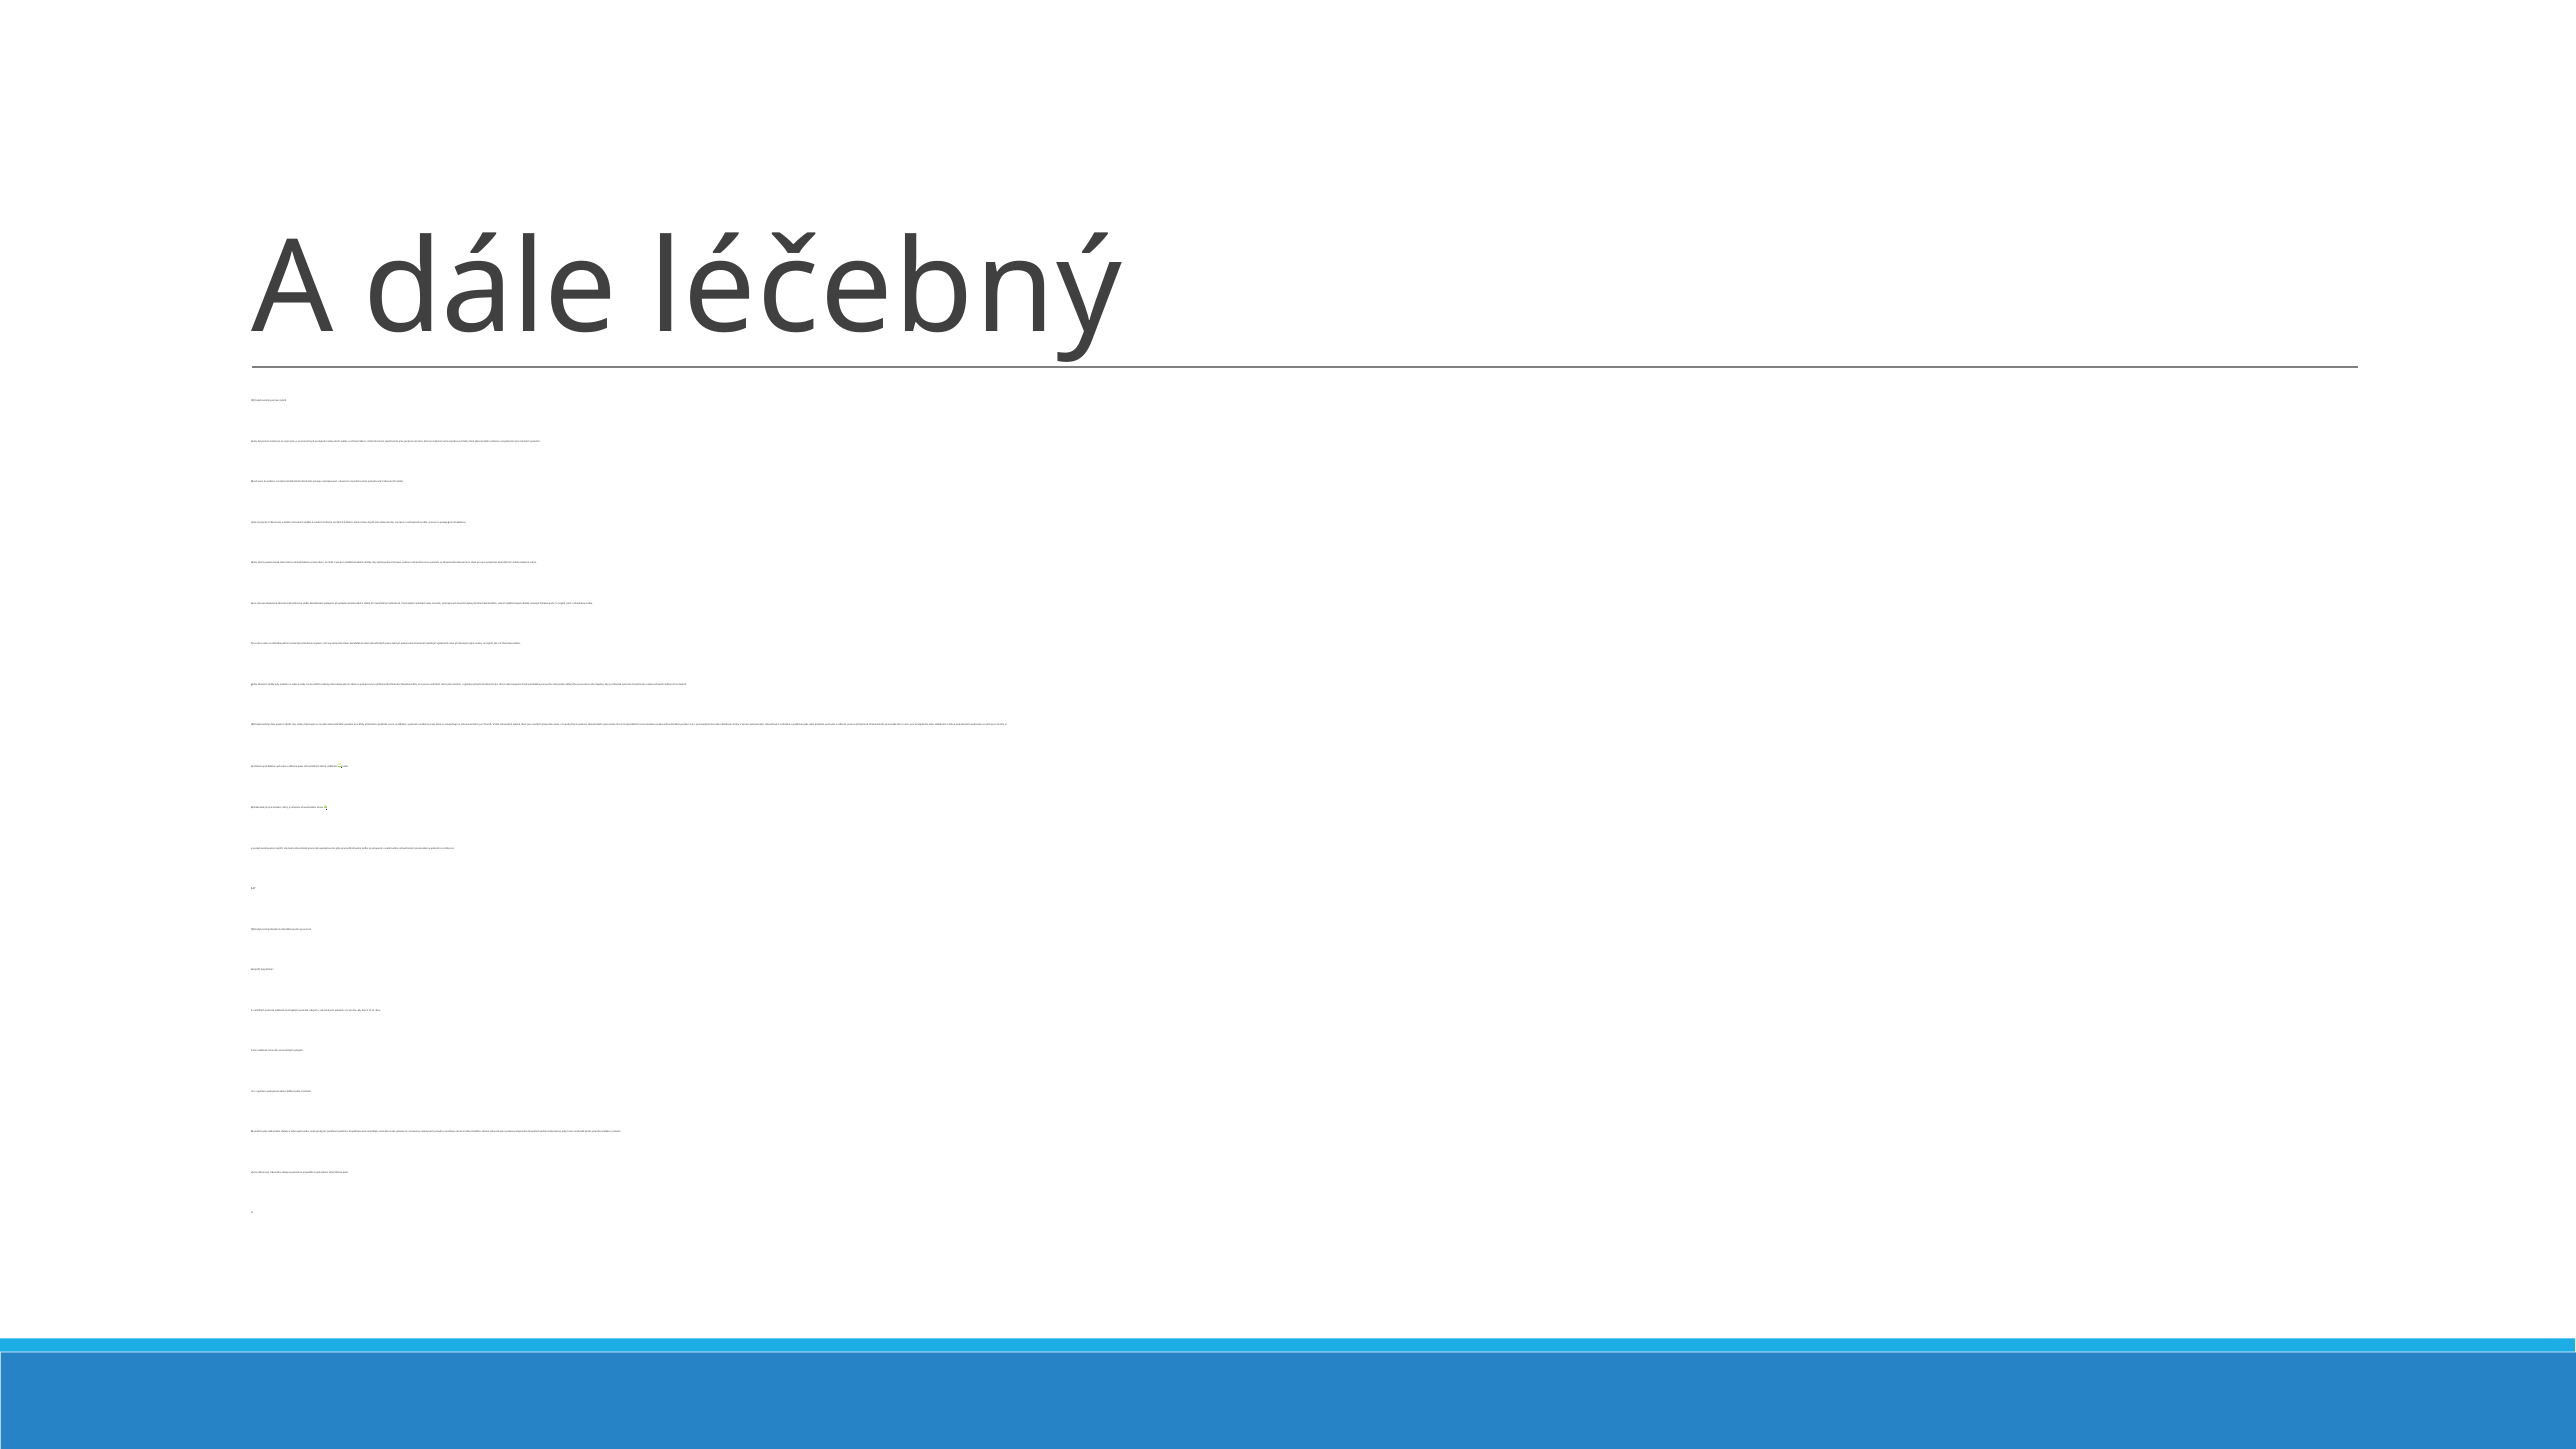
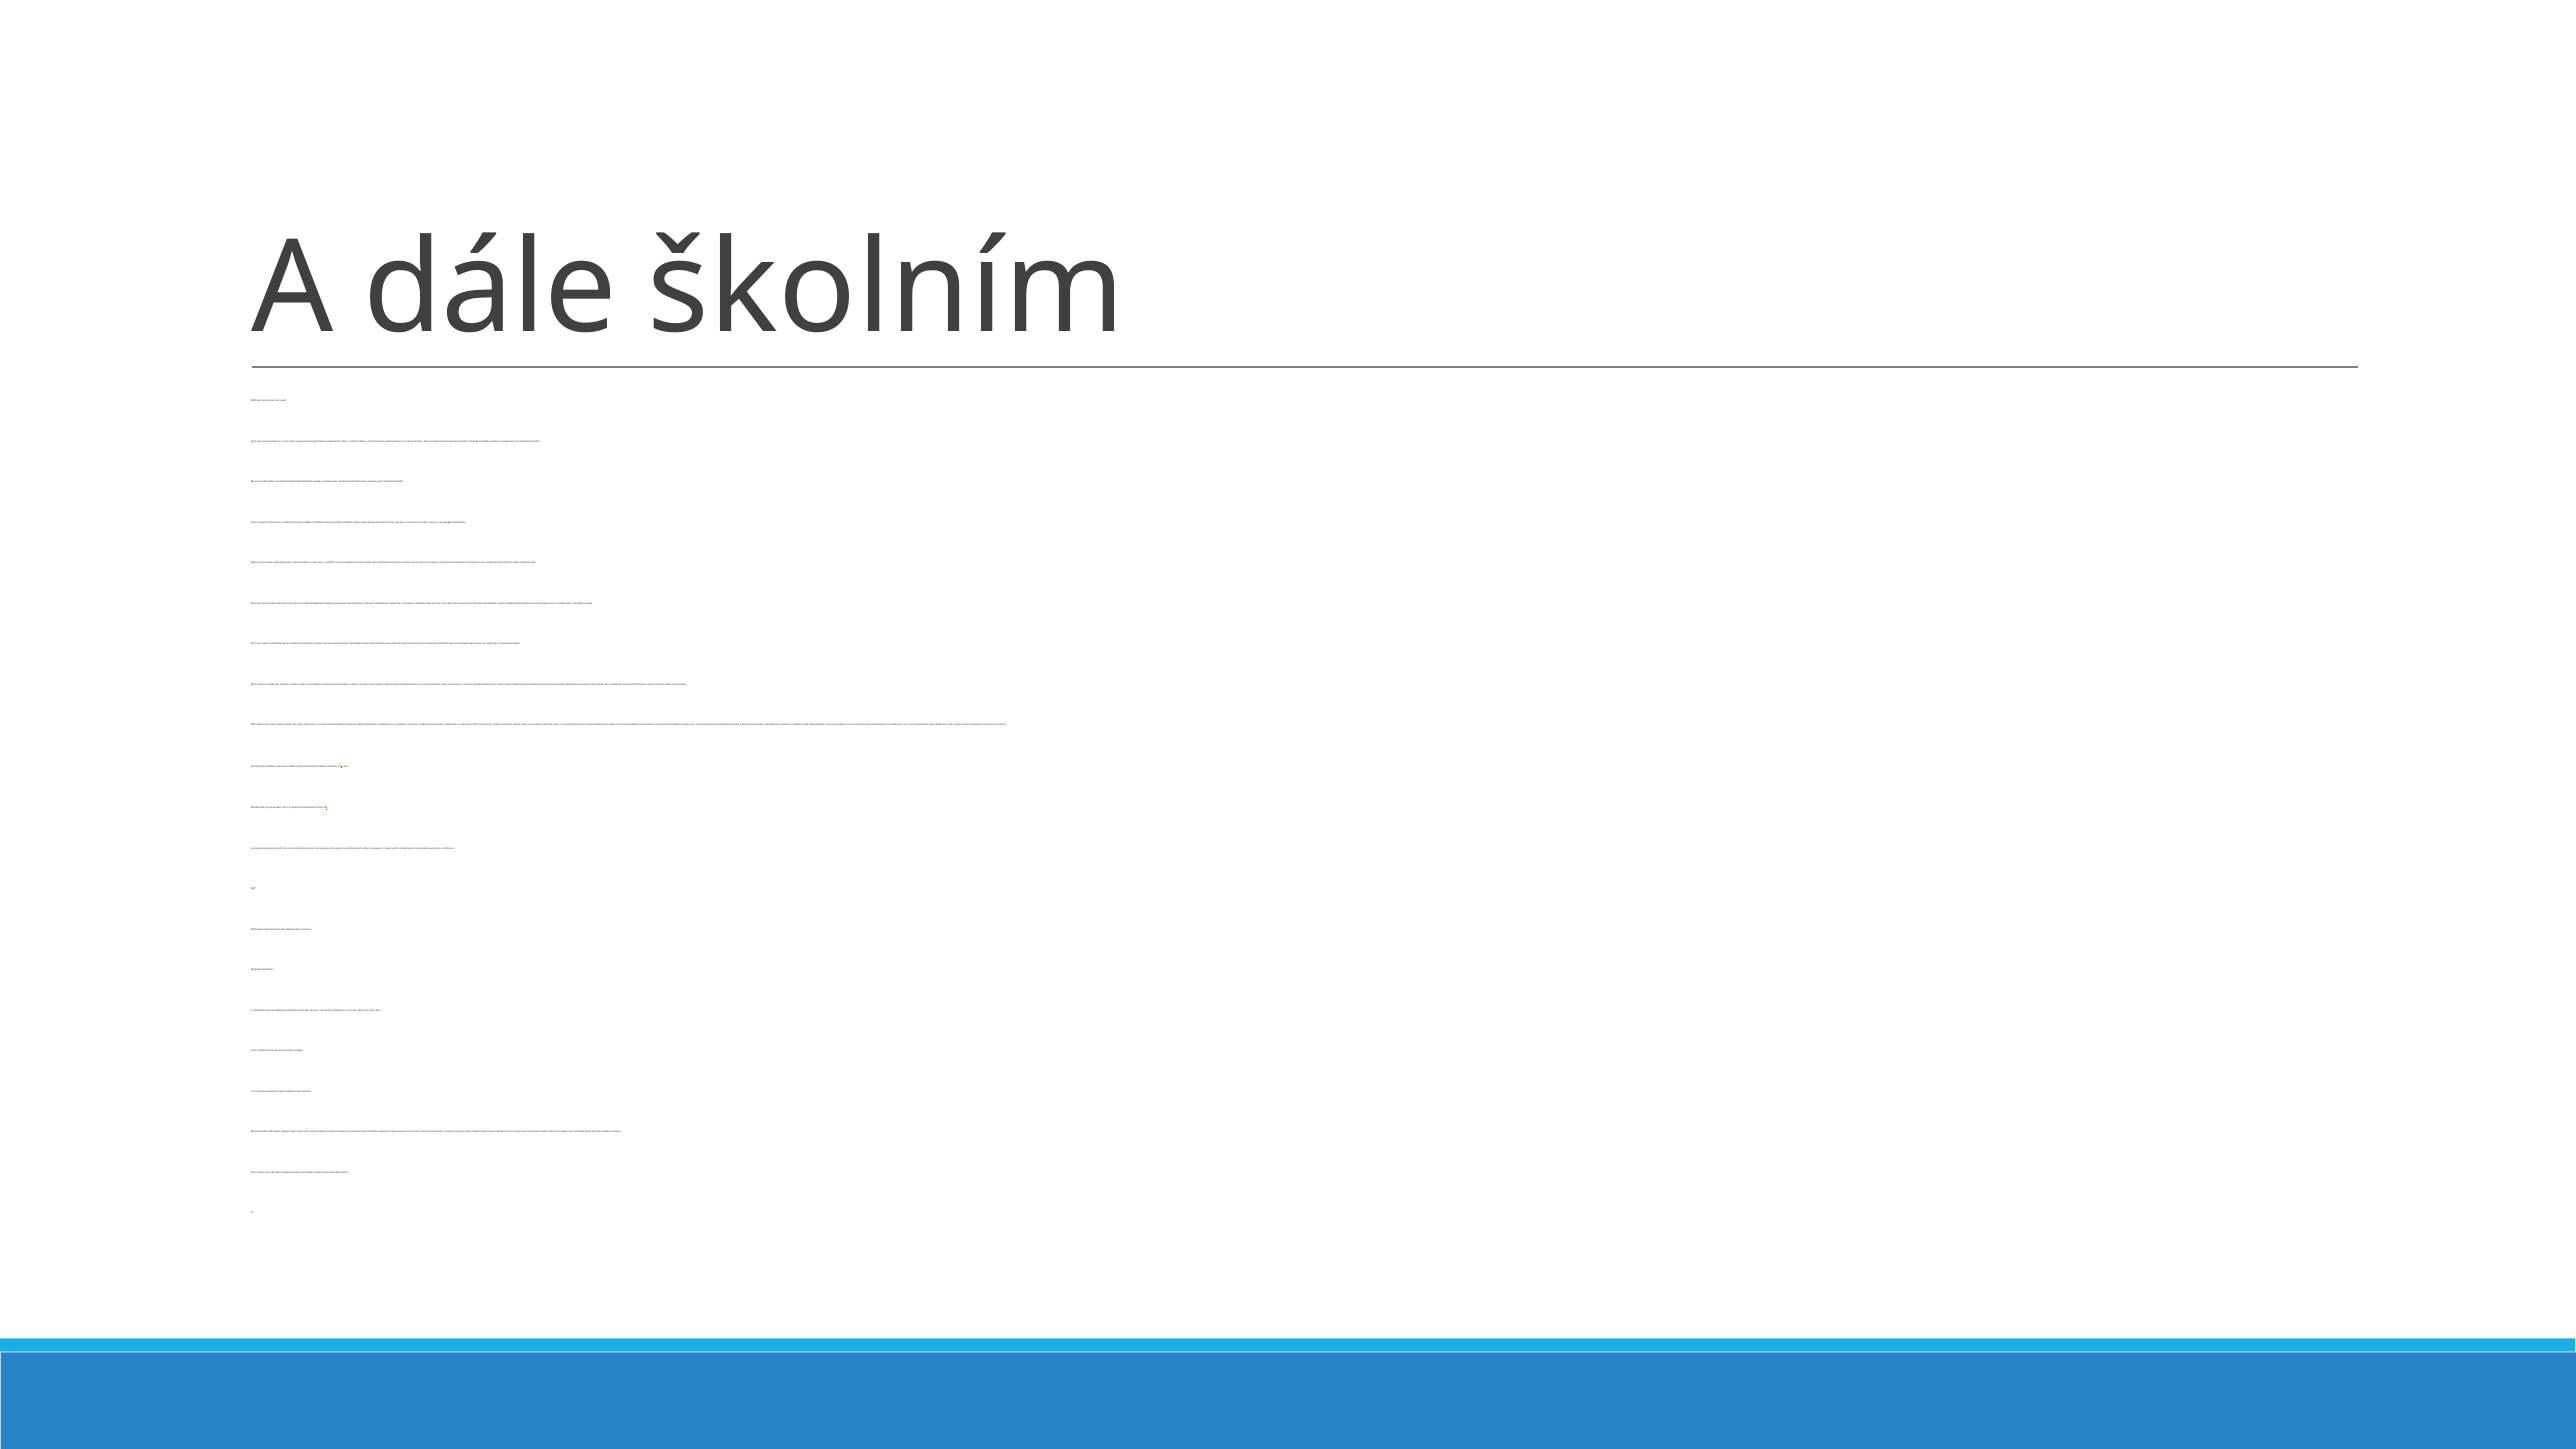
léčebný: léčebný -> školním (886, 289)
